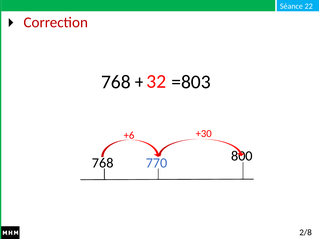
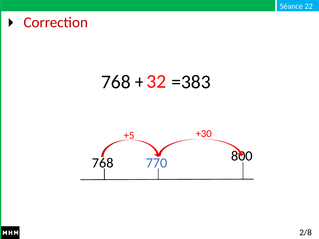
=803: =803 -> =383 (191, 82)
+6: +6 -> +5 (129, 135)
